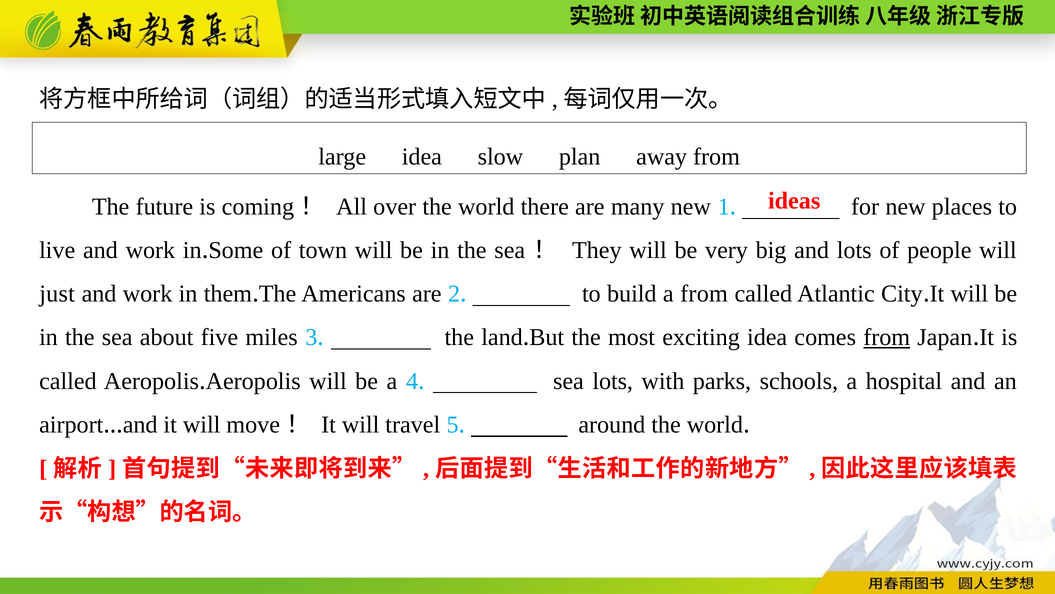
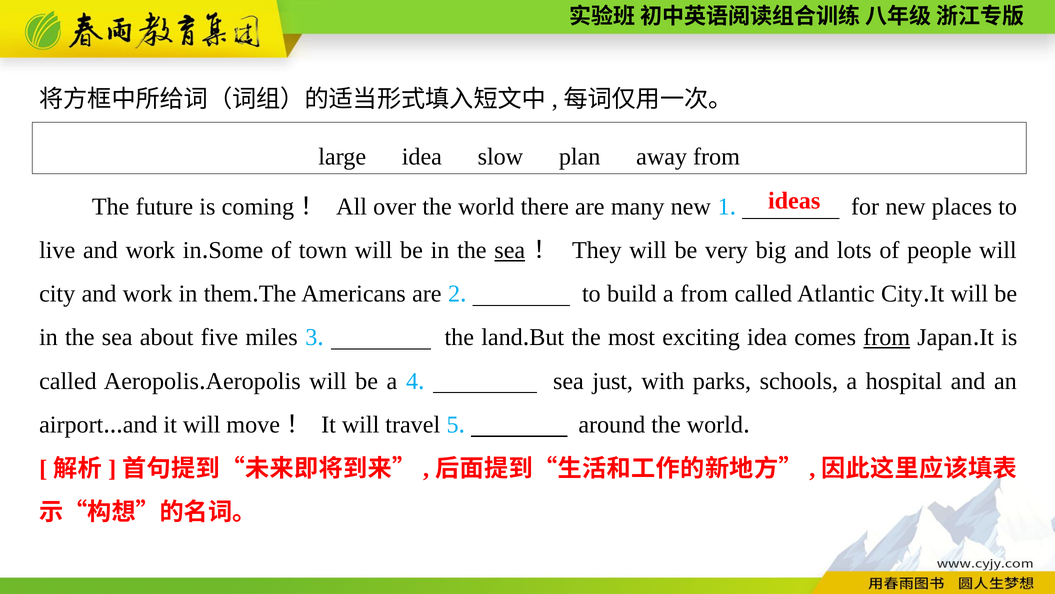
sea underline: none -> present (510, 250)
just: just -> city (57, 294)
sea lots: lots -> just (613, 381)
